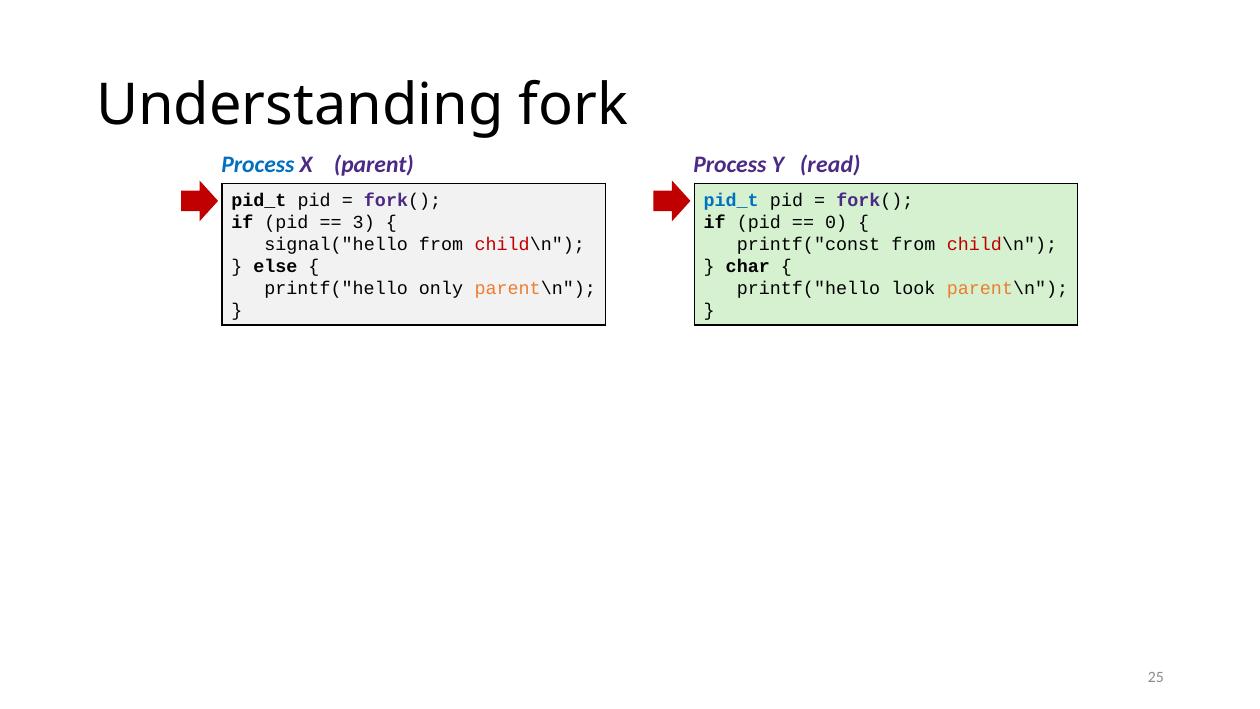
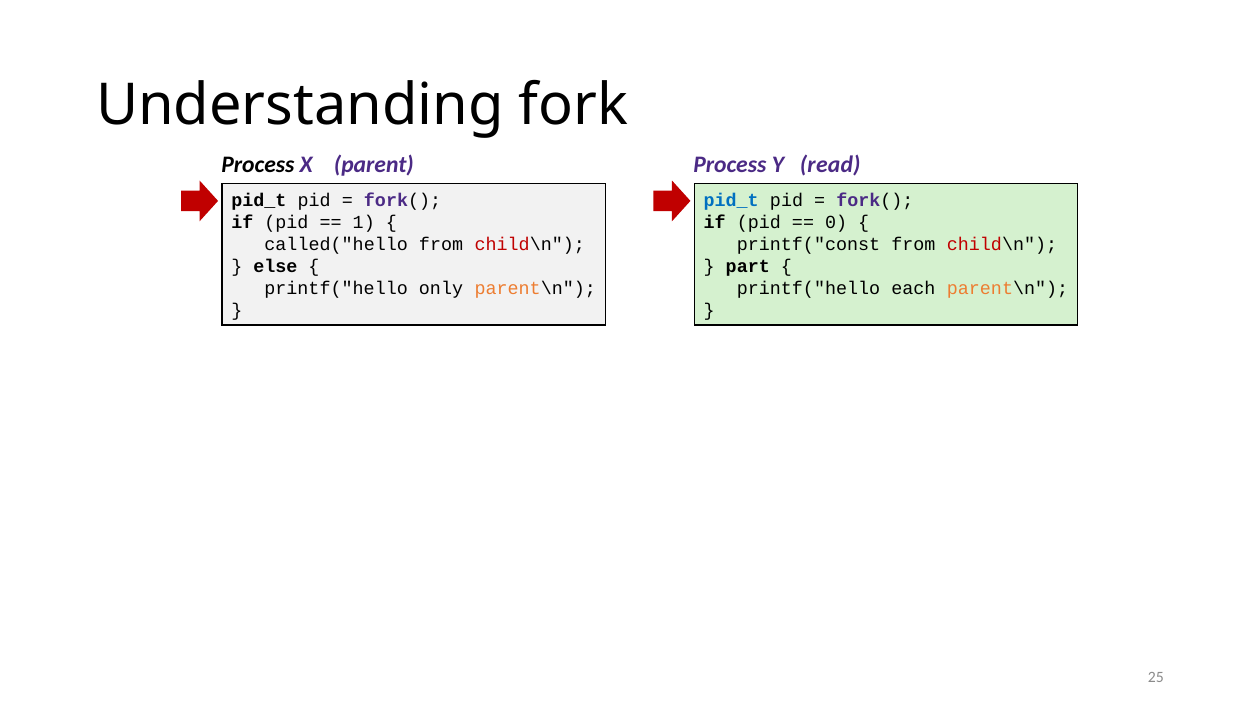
Process colour: blue -> black (258, 165)
3: 3 -> 1 (364, 222)
signal("hello: signal("hello -> called("hello (336, 244)
char: char -> part (748, 266)
look: look -> each (913, 289)
